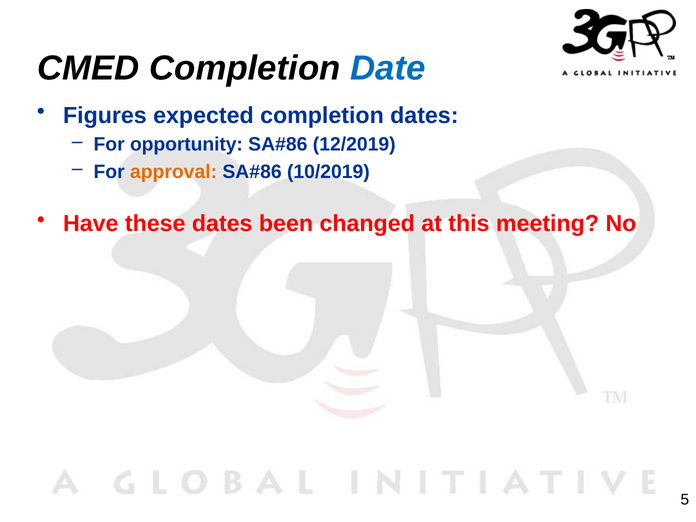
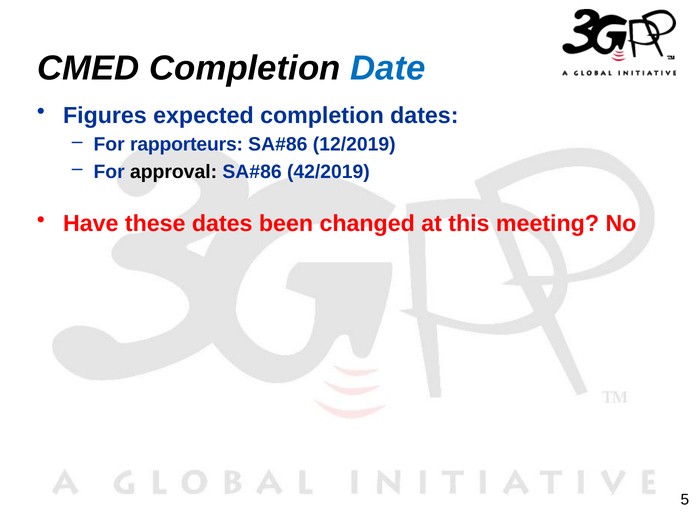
opportunity: opportunity -> rapporteurs (187, 145)
approval colour: orange -> black (174, 172)
10/2019: 10/2019 -> 42/2019 (328, 172)
